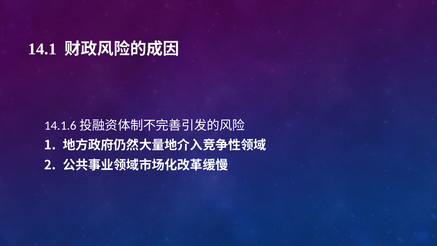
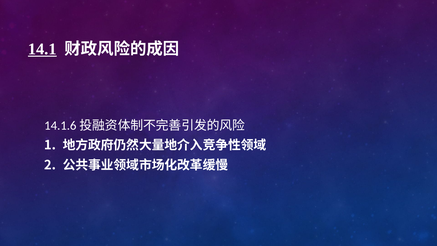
14.1 underline: none -> present (42, 49)
